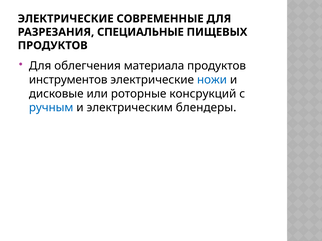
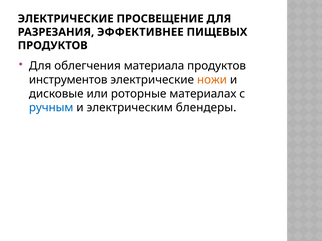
СОВРЕМЕННЫЕ: СОВРЕМЕННЫЕ -> ПРОСВЕЩЕНИЕ (160, 19)
СПЕЦИАЛЬНЫЕ: СПЕЦИАЛЬНЫЕ -> ЭФФЕКТИВНЕЕ (140, 32)
ножи colour: blue -> orange (212, 80)
консрукций: консрукций -> материалах (203, 94)
